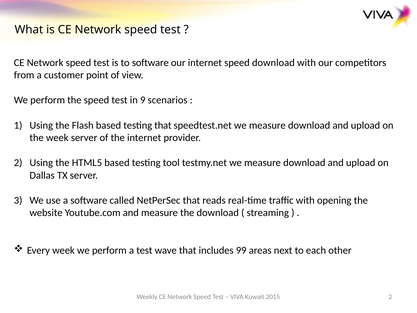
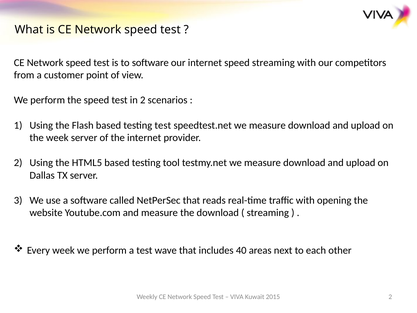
speed download: download -> streaming (273, 63)
in 9: 9 -> 2 (143, 100)
testing that: that -> test (163, 125)
99: 99 -> 40 (241, 250)
